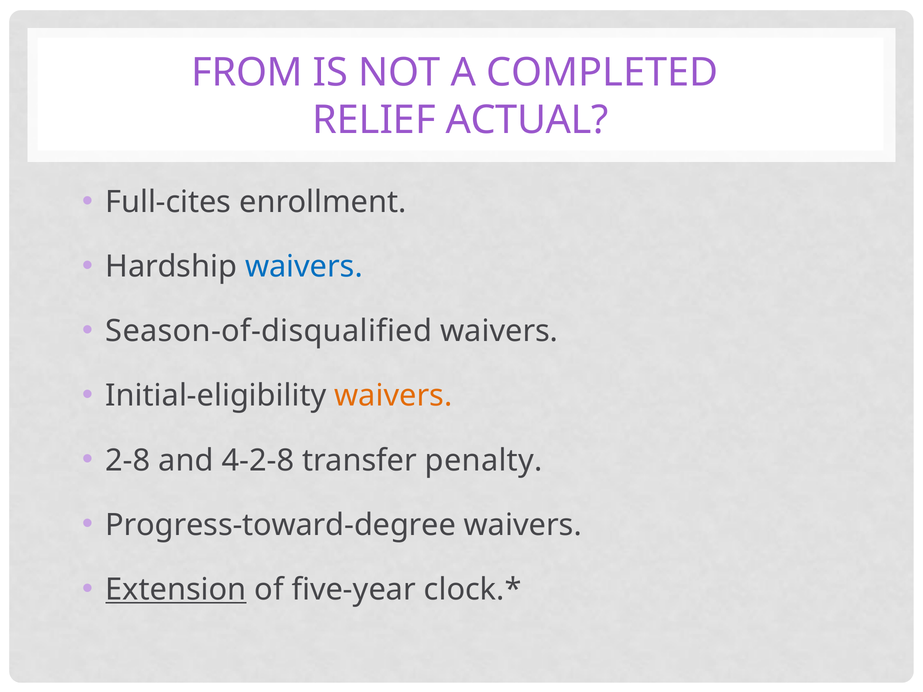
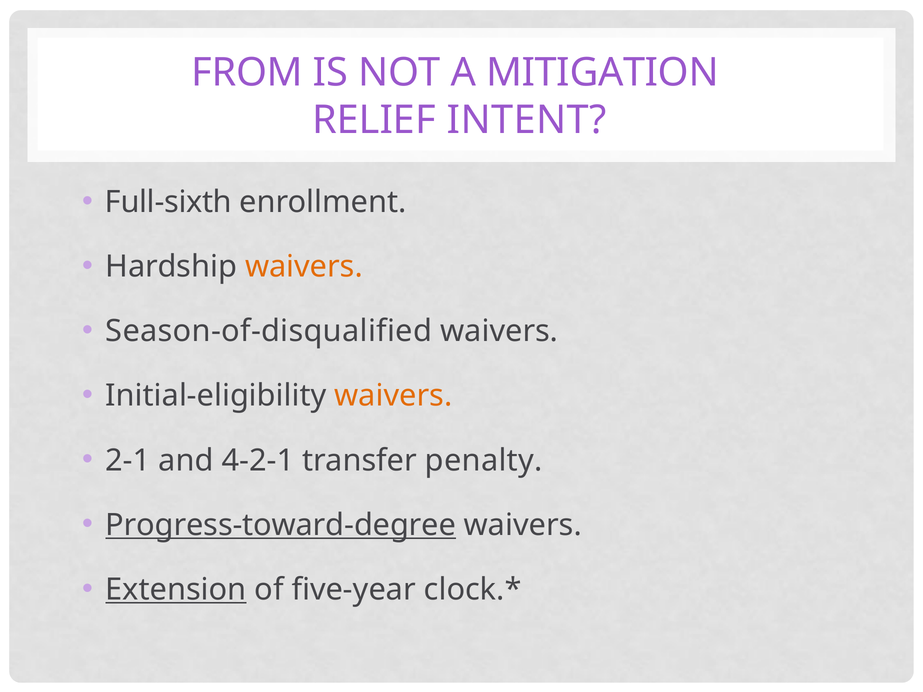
COMPLETED: COMPLETED -> MITIGATION (602, 73)
ACTUAL: ACTUAL -> INTENT (527, 120)
Full-cites: Full-cites -> Full-sixth (168, 202)
waivers colour: blue -> orange (304, 267)
2-8: 2-8 -> 2-1 (128, 461)
4-2-8: 4-2-8 -> 4-2-1 (258, 461)
Progress-toward-degree underline: none -> present (281, 525)
